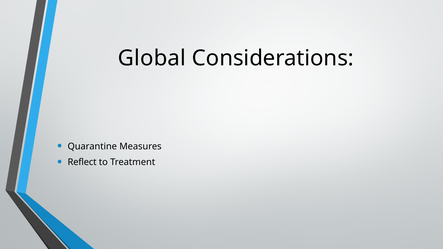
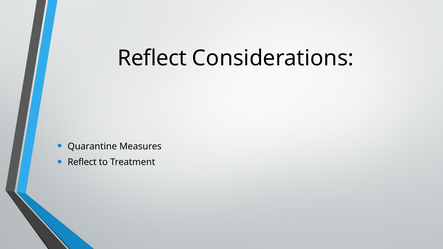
Global: Global -> Reflect (152, 58)
